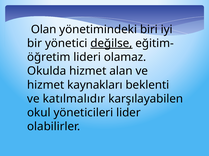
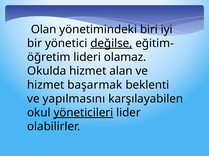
kaynakları: kaynakları -> başarmak (95, 85)
katılmalıdır: katılmalıdır -> yapılmasını (74, 99)
yöneticileri underline: none -> present (83, 113)
